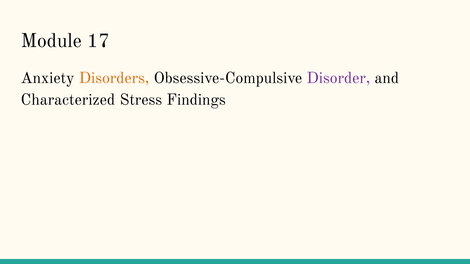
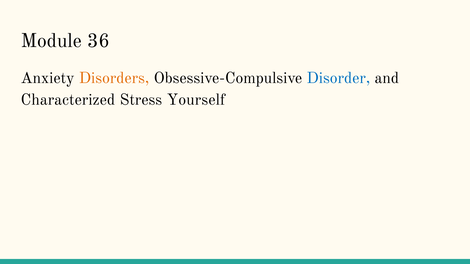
17: 17 -> 36 (99, 41)
Disorder colour: purple -> blue (338, 78)
Findings: Findings -> Yourself (196, 100)
